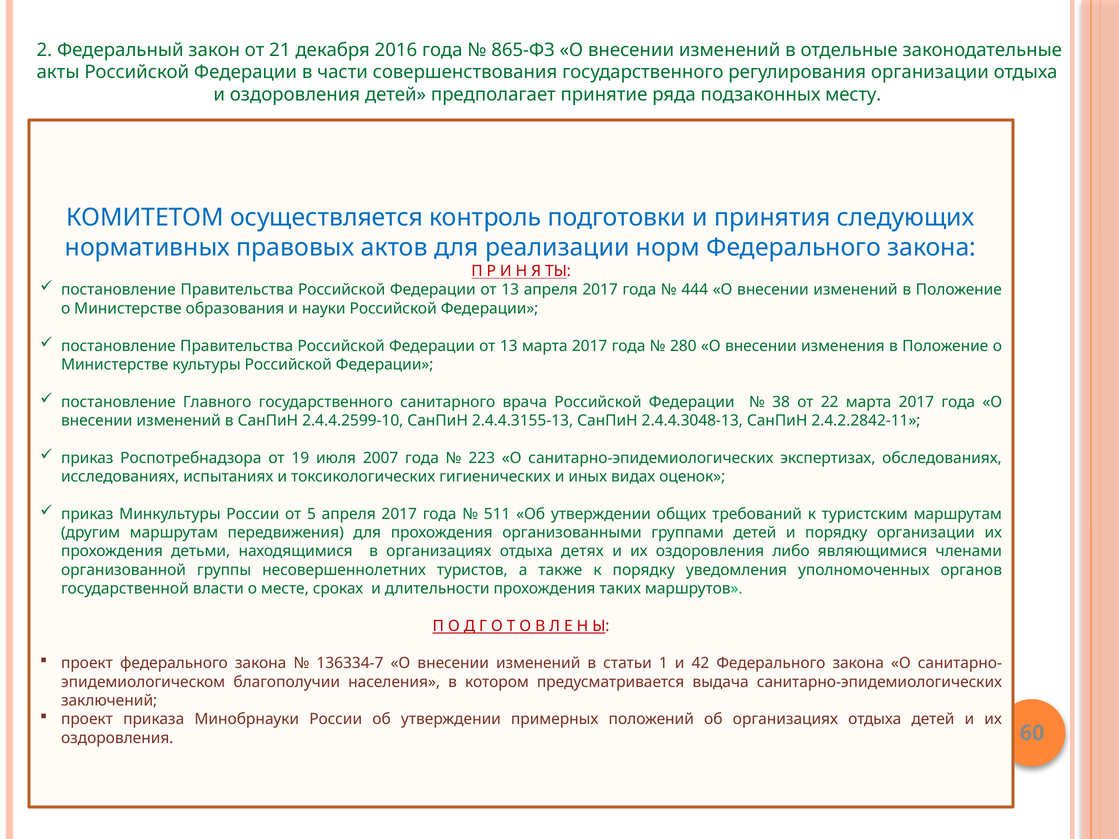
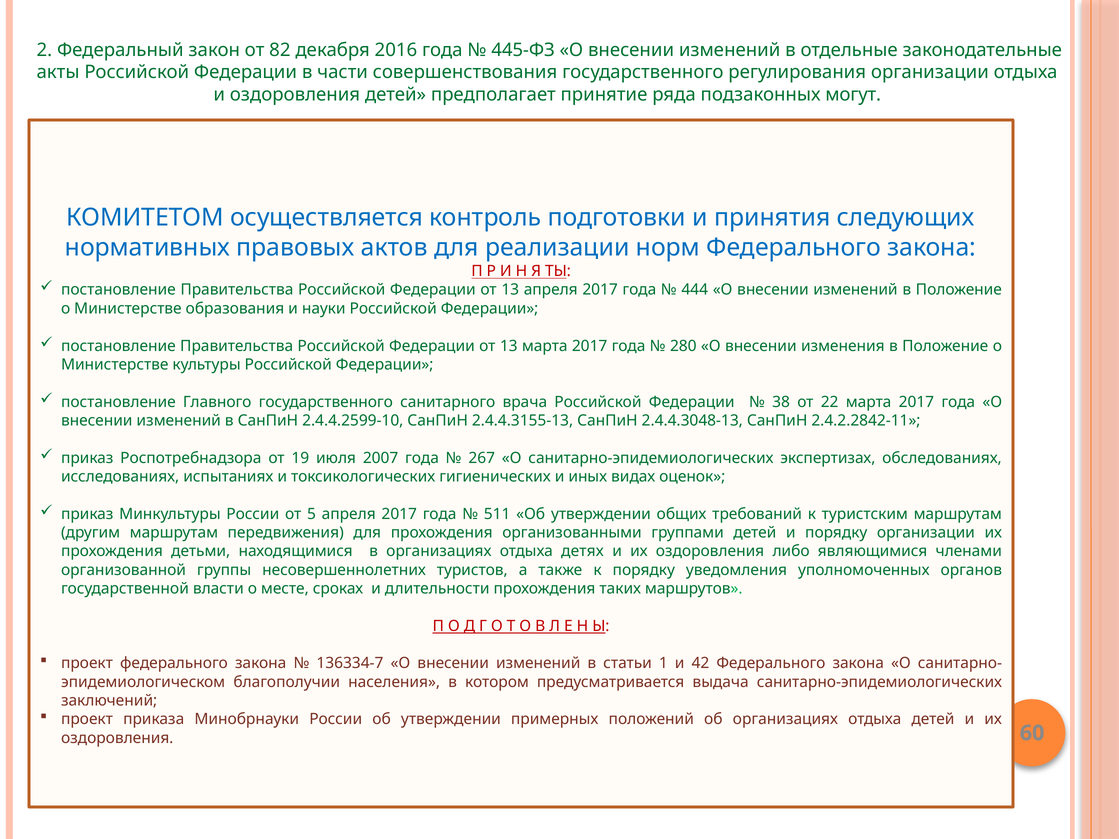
21: 21 -> 82 (280, 50)
865-ФЗ: 865-ФЗ -> 445-ФЗ (523, 50)
месту: месту -> могут (853, 95)
223: 223 -> 267 (482, 458)
